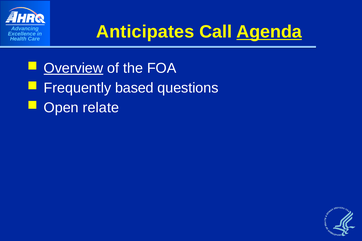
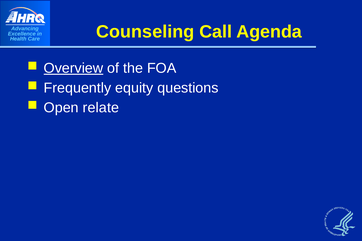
Anticipates: Anticipates -> Counseling (145, 32)
Agenda underline: present -> none (269, 32)
based: based -> equity (134, 88)
